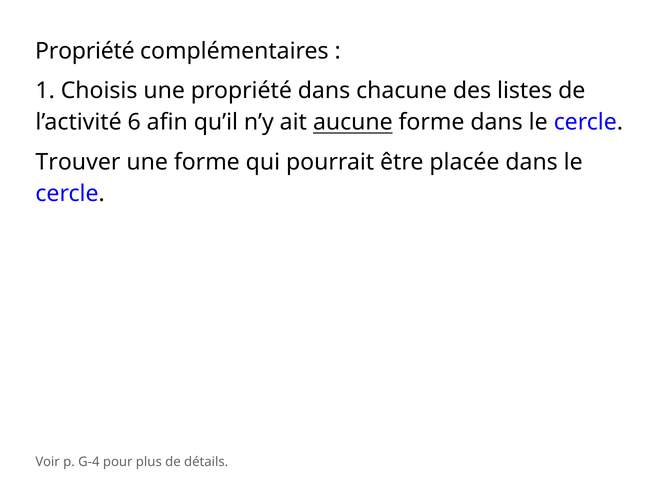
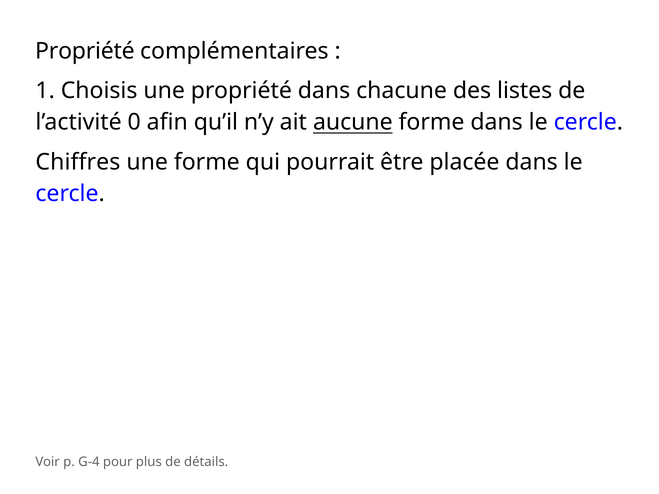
6: 6 -> 0 (134, 122)
Trouver: Trouver -> Chiffres (78, 162)
